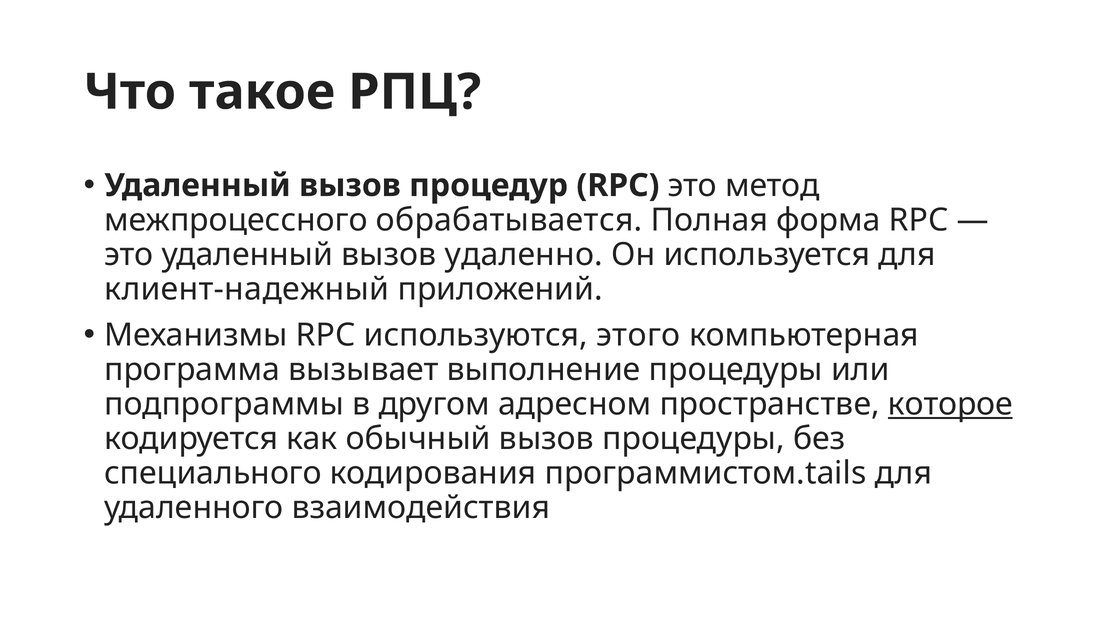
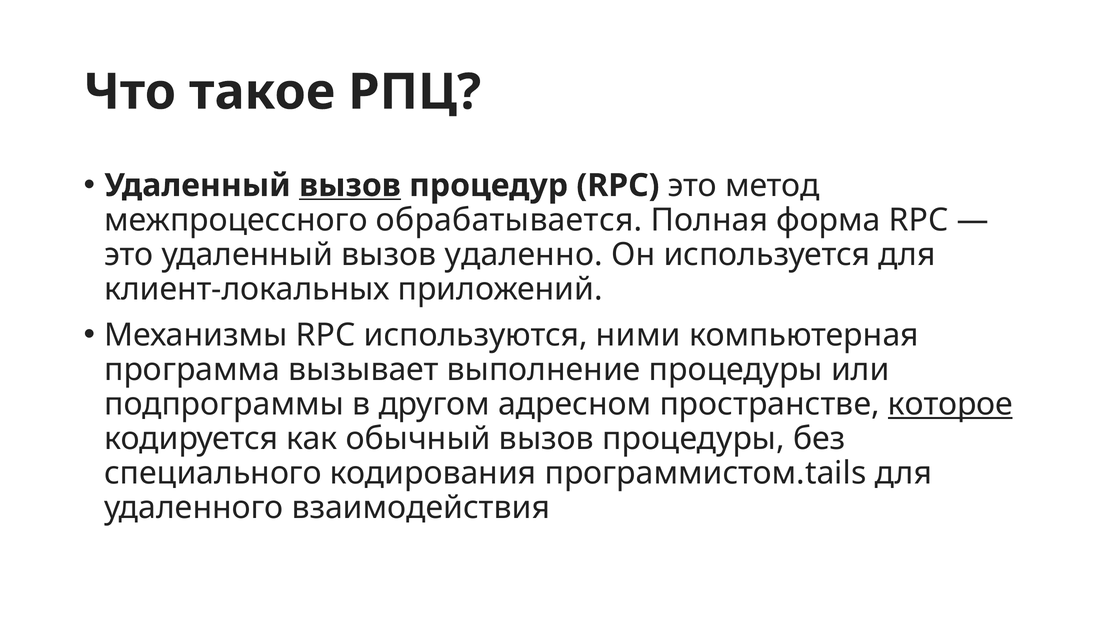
вызов underline: none -> present (350, 186)
клиент-надежный: клиент-надежный -> клиент-локальных (247, 289)
этого: этого -> ними (638, 335)
